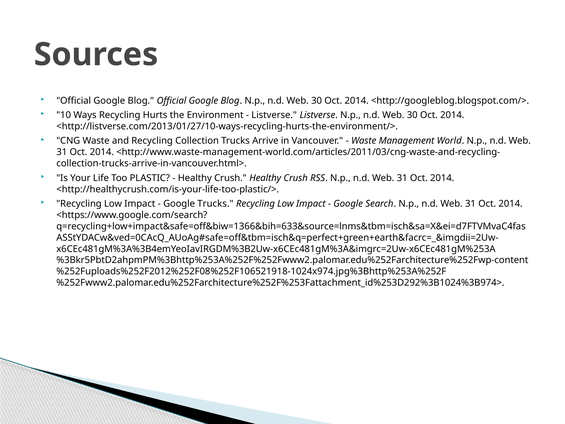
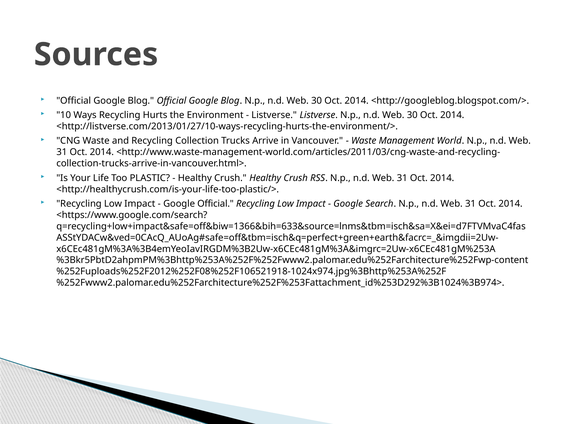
Google Trucks: Trucks -> Official (215, 204)
